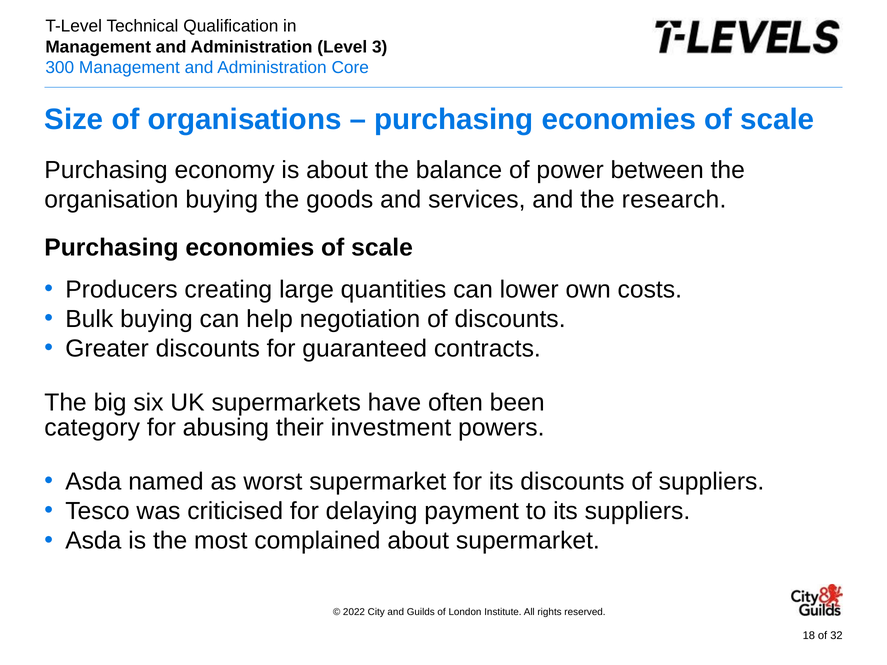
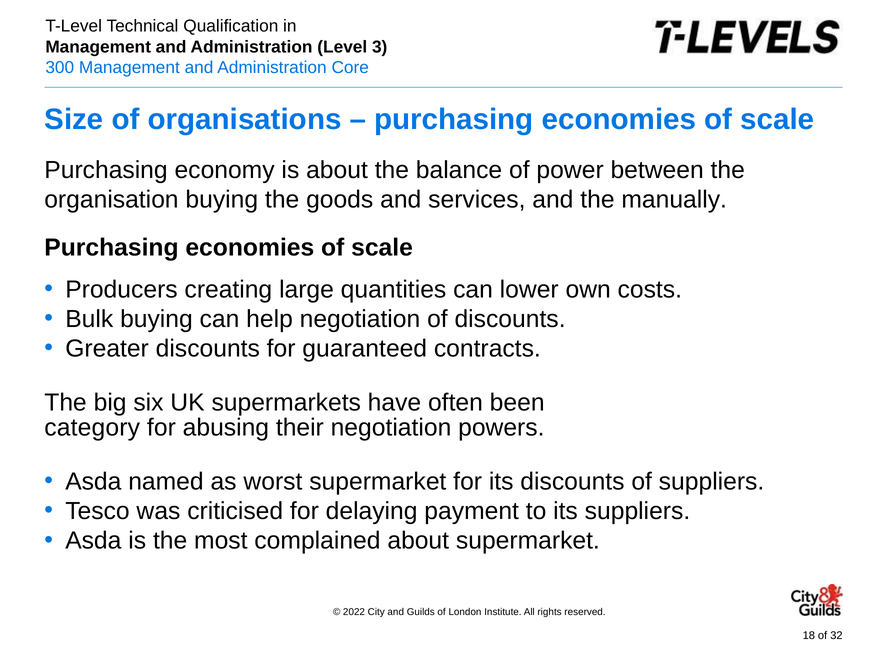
research: research -> manually (674, 200)
their investment: investment -> negotiation (391, 428)
